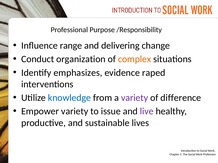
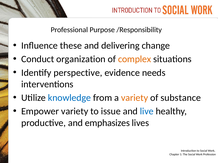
range: range -> these (71, 46)
emphasizes: emphasizes -> perspective (78, 73)
raped: raped -> needs (154, 73)
variety colour: purple -> orange (135, 98)
difference: difference -> substance (181, 98)
live colour: purple -> blue (147, 112)
sustainable: sustainable -> emphasizes (107, 123)
